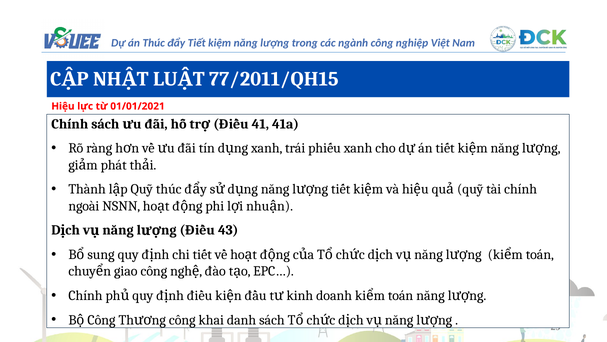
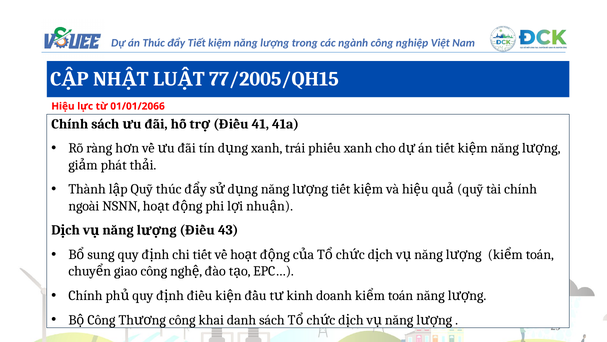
77/2011/QH15: 77/2011/QH15 -> 77/2005/QH15 (274, 79)
01/01/2021: 01/01/2021 -> 01/01/2066 (138, 106)
